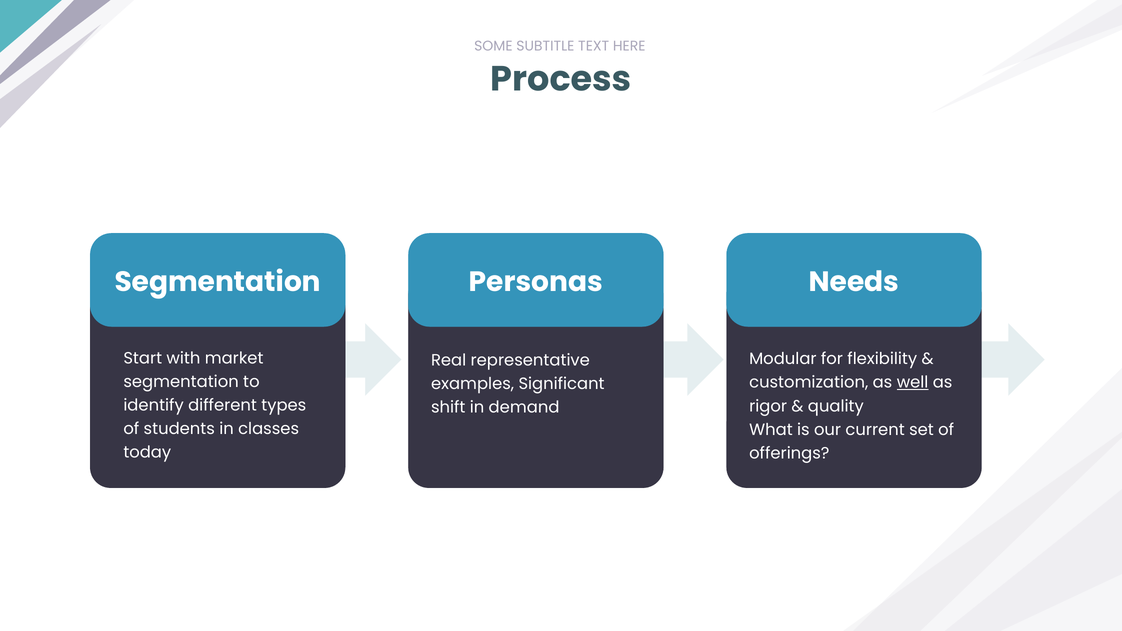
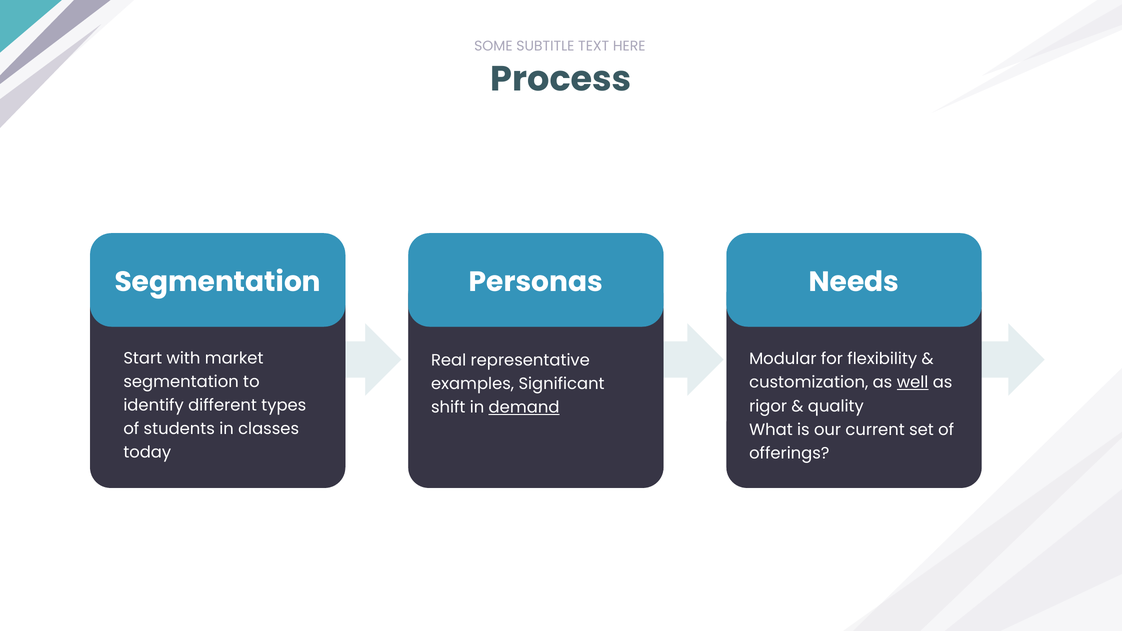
demand underline: none -> present (524, 407)
